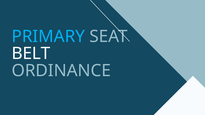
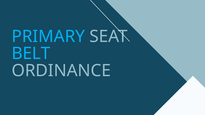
BELT colour: white -> light blue (31, 54)
